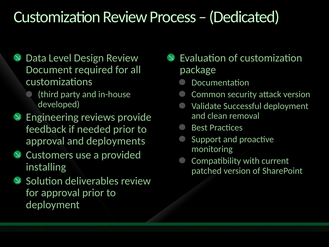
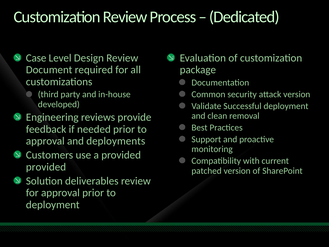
Data: Data -> Case (36, 58)
installing: installing -> provided (46, 167)
